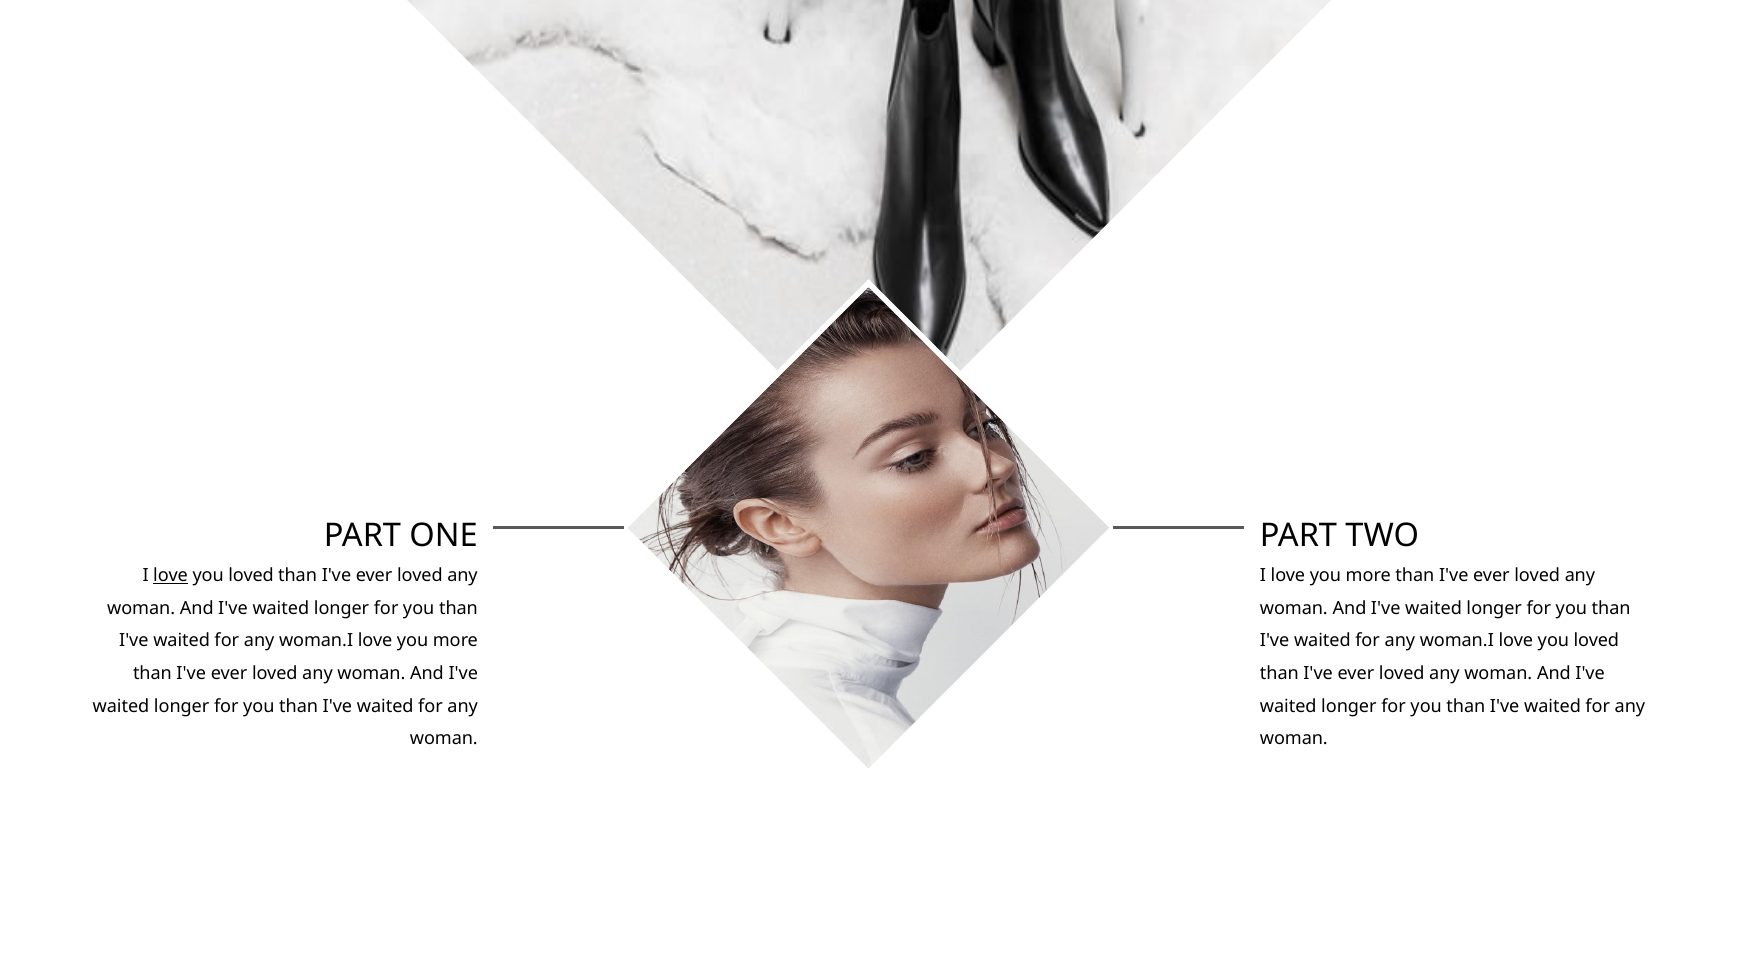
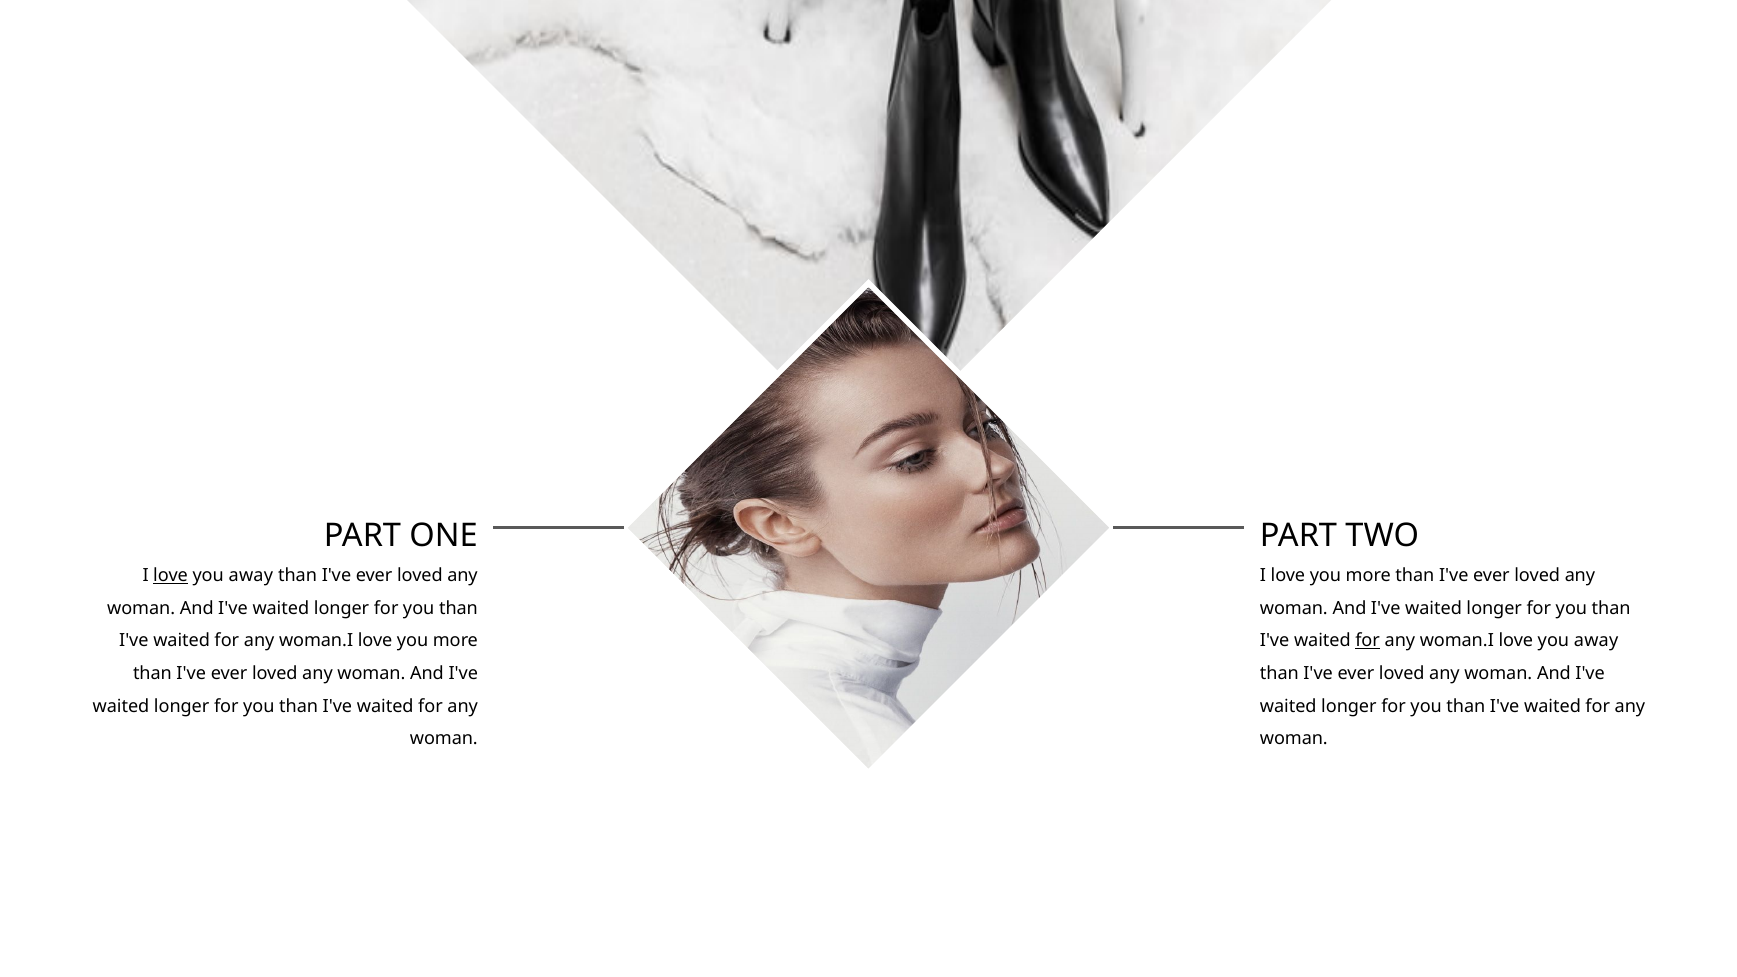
loved: loved -> away (251, 576)
for underline: none -> present (1368, 641)
woman.I love you loved: loved -> away (1596, 641)
